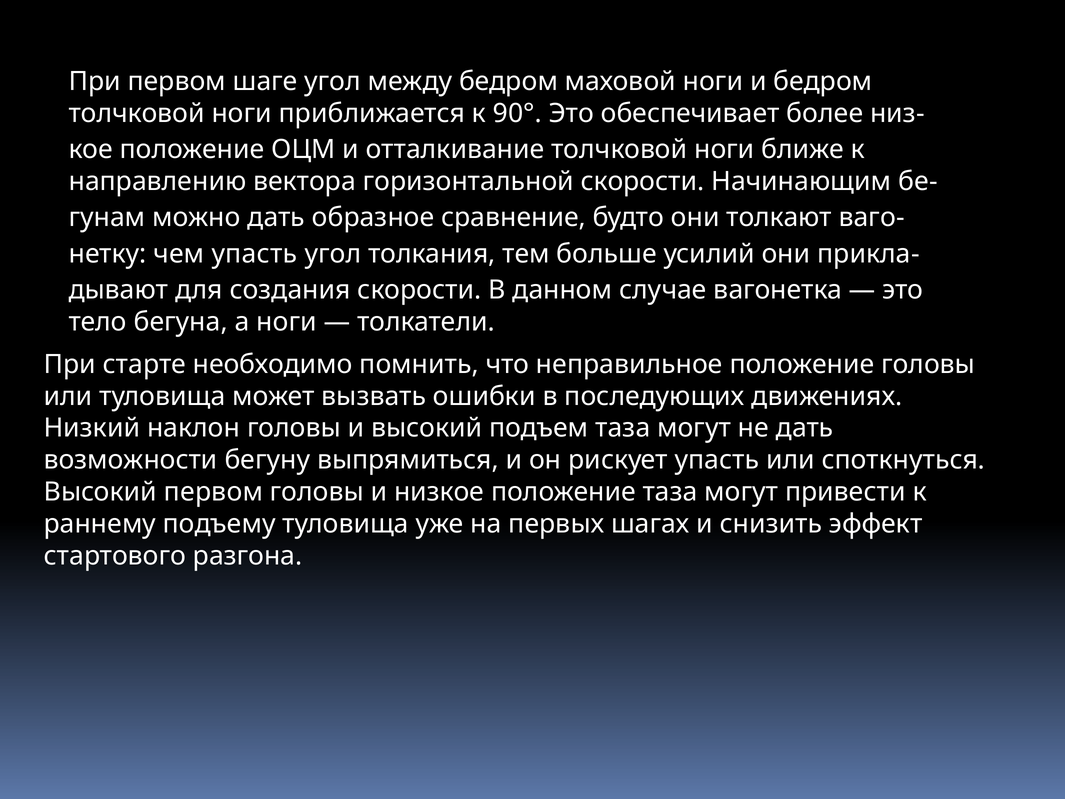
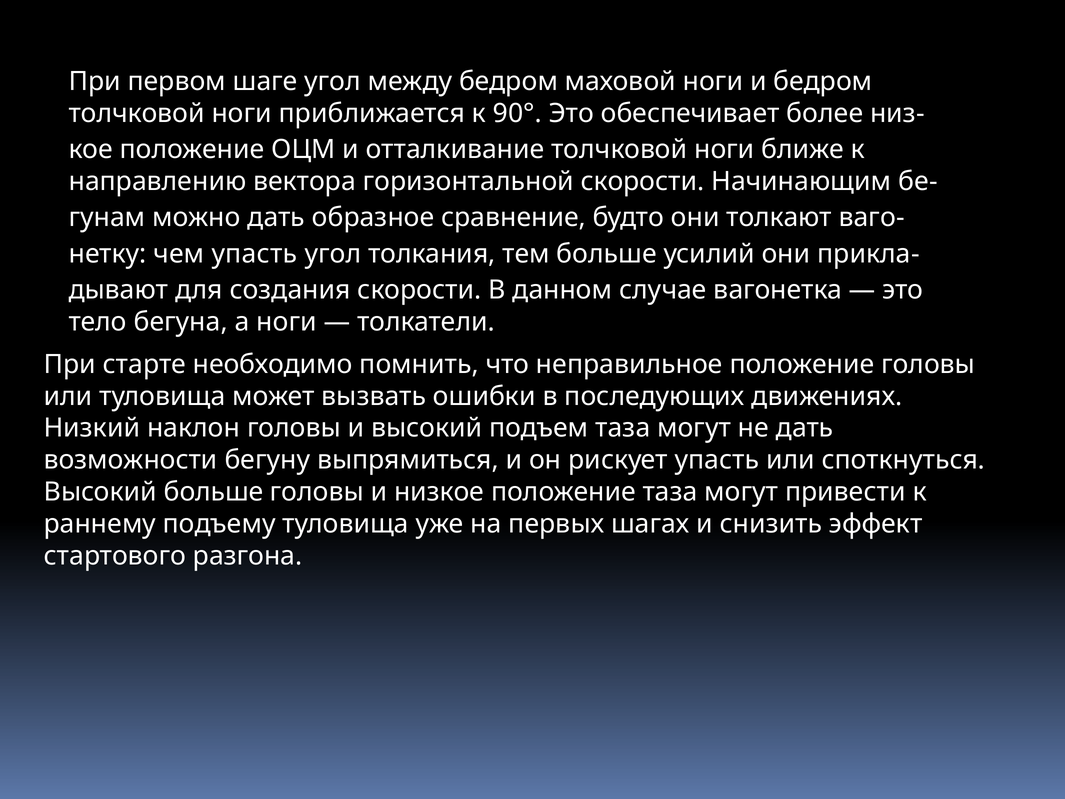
Высокий первом: первом -> больше (214, 492)
